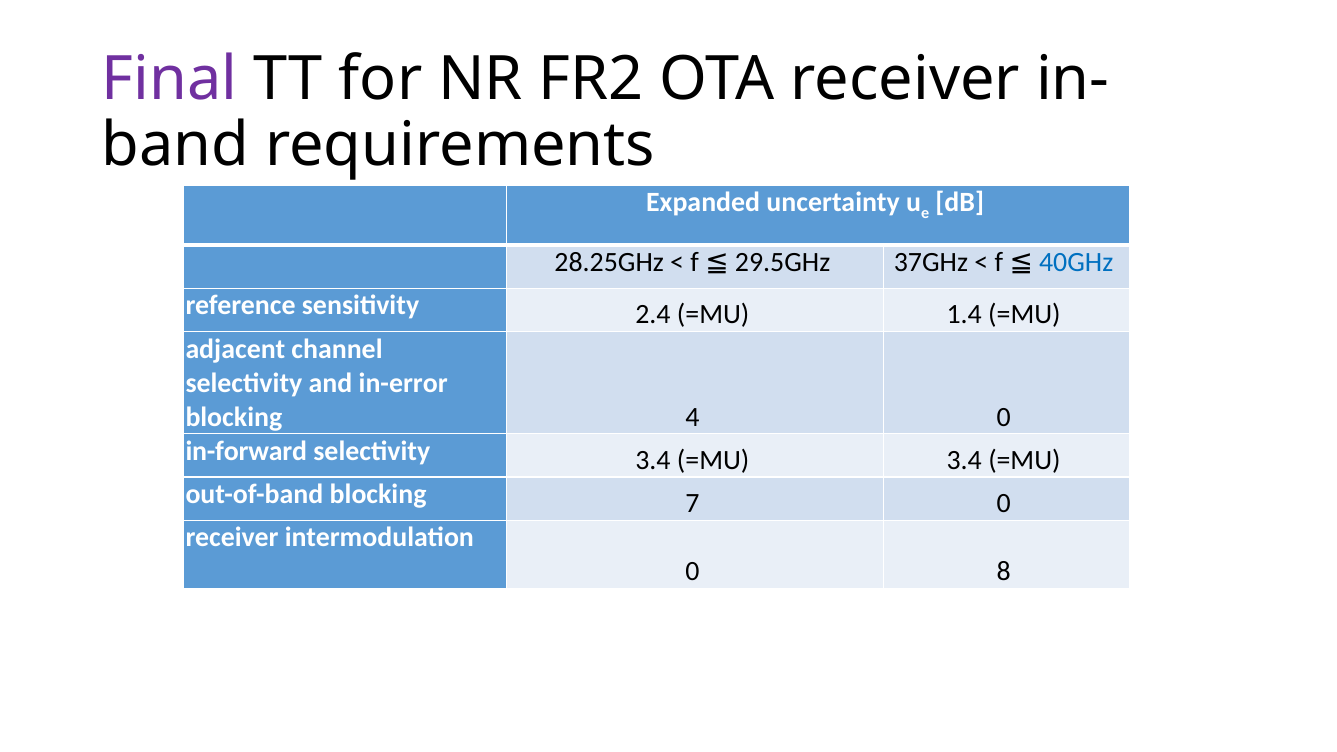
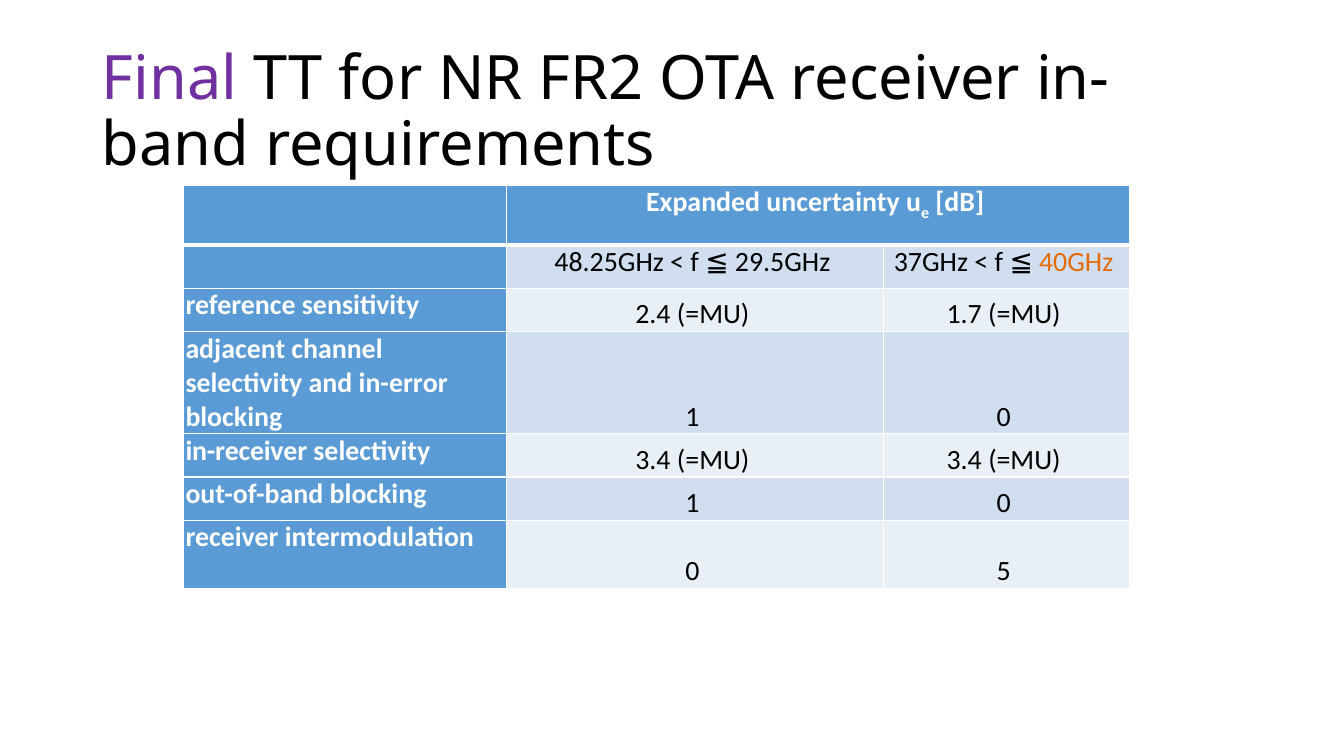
40GHz colour: blue -> orange (1076, 262)
28.25GHz: 28.25GHz -> 48.25GHz (609, 262)
1.4: 1.4 -> 1.7 (964, 315)
4: 4 -> 1 (692, 417)
in-forward: in-forward -> in-receiver (246, 451)
out-of-band blocking 7: 7 -> 1 (692, 504)
8: 8 -> 5 (1004, 572)
